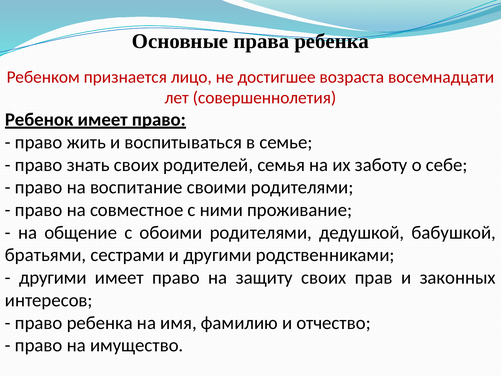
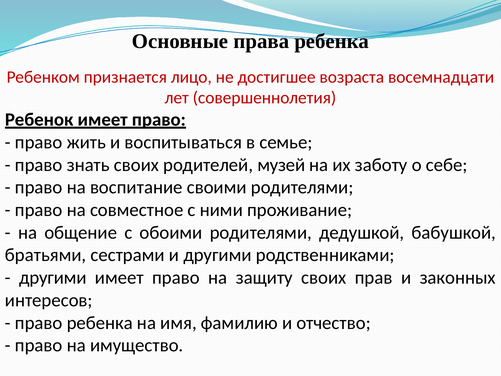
семья: семья -> музей (281, 165)
